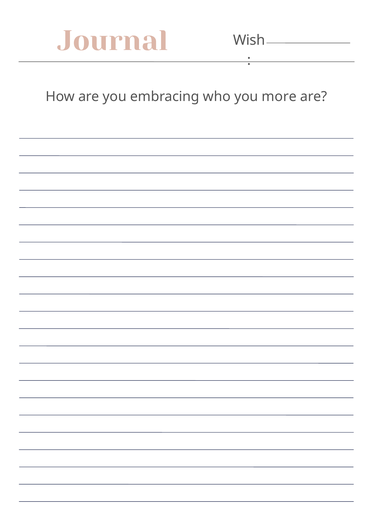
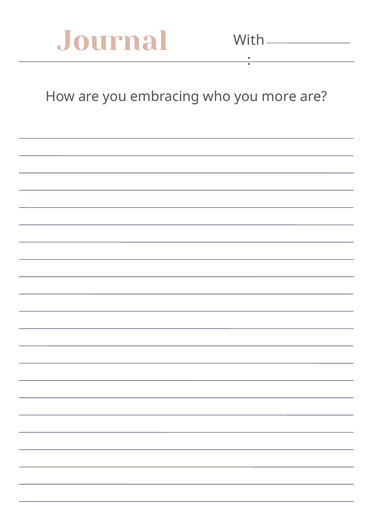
Wish: Wish -> With (249, 40)
